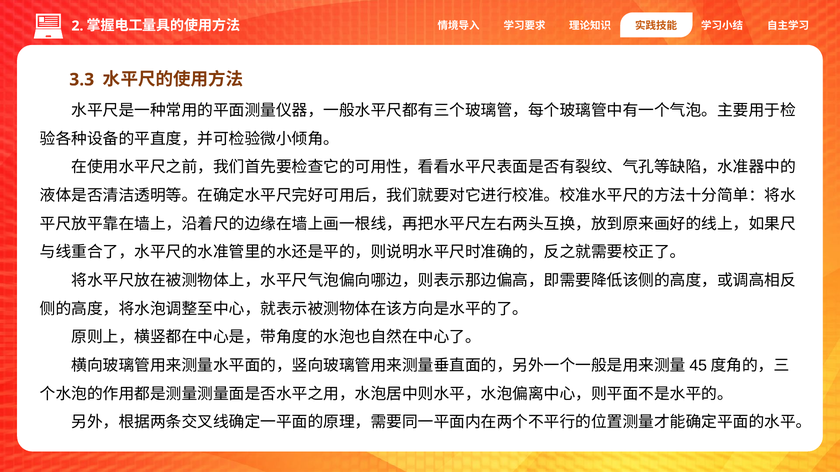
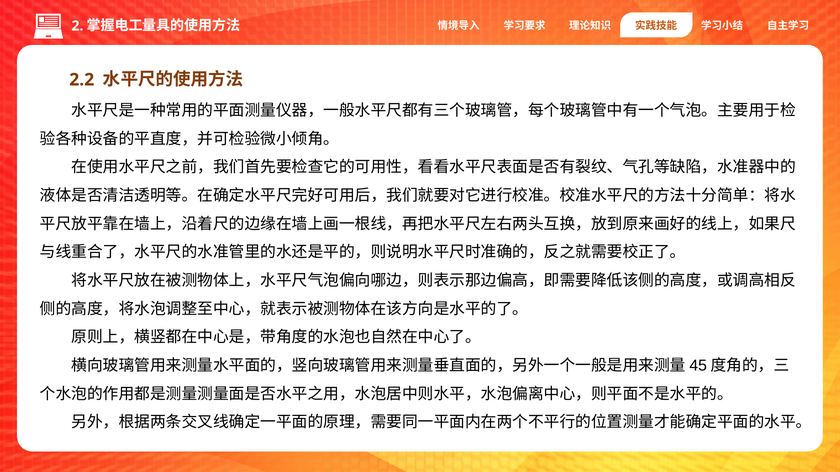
3.3: 3.3 -> 2.2 (82, 80)
